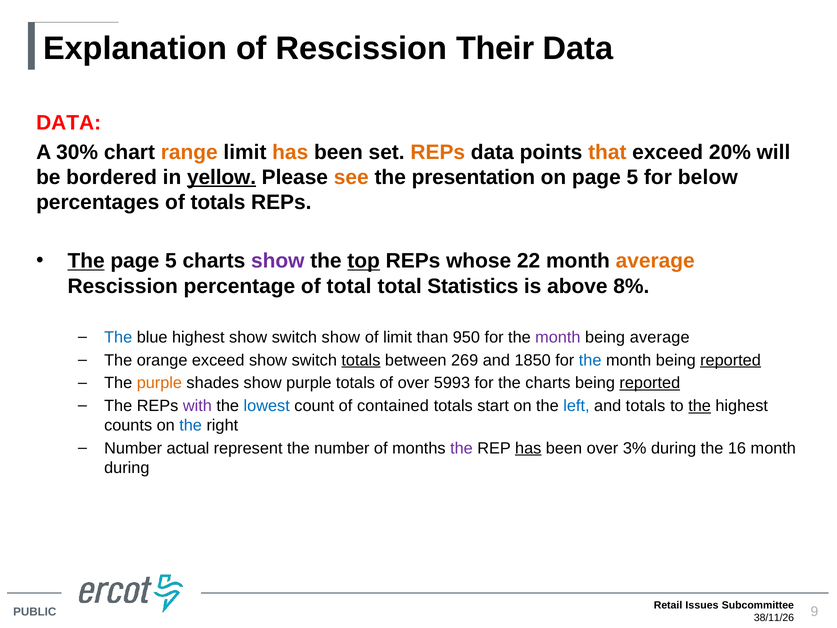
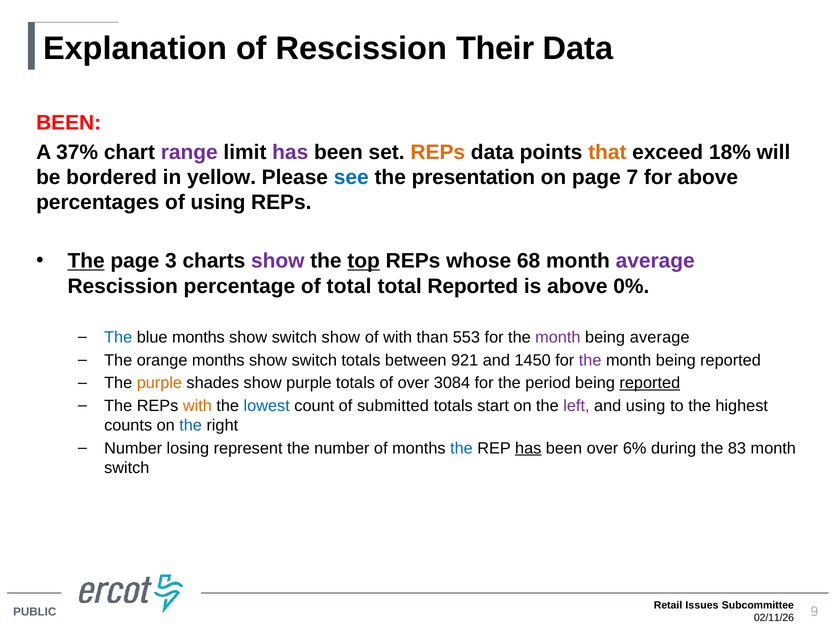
DATA: DATA -> BEEN (69, 123)
30%: 30% -> 37% (77, 152)
range colour: orange -> purple (189, 152)
has colour: orange -> purple (290, 152)
20%: 20% -> 18% (730, 152)
yellow underline: present -> none (222, 177)
see colour: orange -> blue (351, 177)
on page 5: 5 -> 7 (632, 177)
for below: below -> above (708, 177)
of totals: totals -> using (218, 202)
5: 5 -> 3 (171, 261)
22: 22 -> 68 (529, 261)
average colour: orange -> purple (655, 261)
total Statistics: Statistics -> Reported (473, 286)
8%: 8% -> 0% (631, 286)
blue highest: highest -> months (198, 337)
of limit: limit -> with (398, 337)
950: 950 -> 553 (466, 337)
orange exceed: exceed -> months (218, 360)
totals underline: present -> none (361, 360)
269: 269 -> 921 (465, 360)
1850: 1850 -> 1450 (533, 360)
the colour: blue -> purple (590, 360)
reported underline: present -> none (731, 360)
5993: 5993 -> 3084 (452, 383)
the charts: charts -> period (548, 383)
with colour: purple -> orange (197, 406)
contained: contained -> submitted (393, 406)
left colour: blue -> purple (576, 406)
and totals: totals -> using (646, 406)
the underline: present -> none (700, 406)
actual: actual -> losing (188, 448)
the colour: purple -> blue (461, 448)
3%: 3% -> 6% (635, 448)
16: 16 -> 83 (737, 448)
during: during -> switch (127, 468)
38/11/26: 38/11/26 -> 02/11/26 (774, 618)
